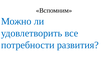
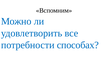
развития: развития -> способах (78, 45)
